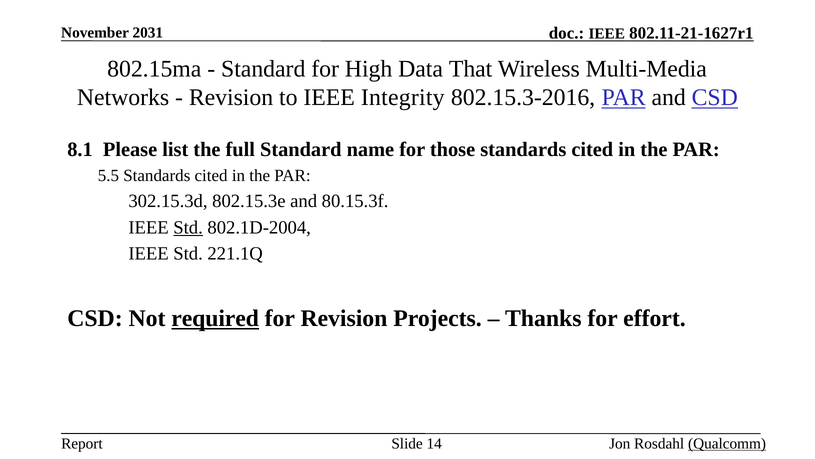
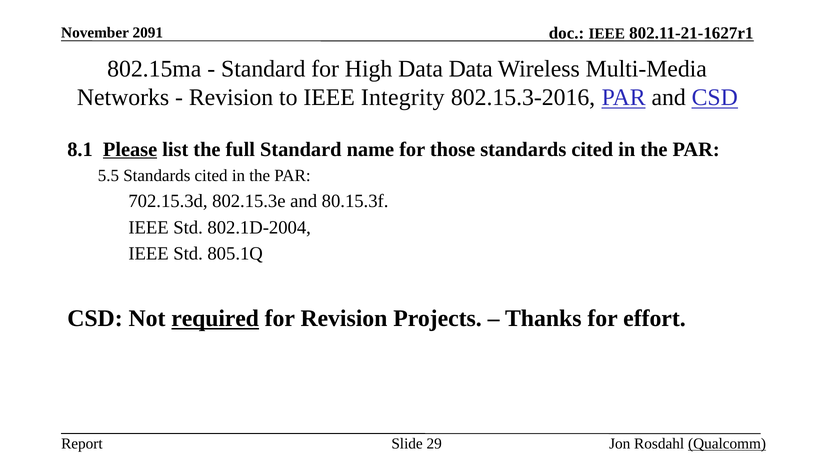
2031: 2031 -> 2091 (148, 32)
Data That: That -> Data (471, 69)
Please underline: none -> present (130, 149)
302.15.3d: 302.15.3d -> 702.15.3d (168, 201)
Std underline: present -> none (188, 227)
221.1Q: 221.1Q -> 805.1Q (235, 253)
14: 14 -> 29 (434, 443)
